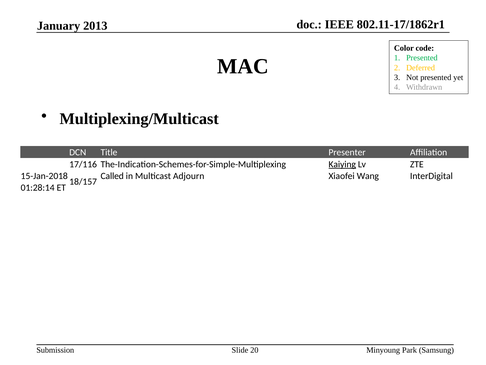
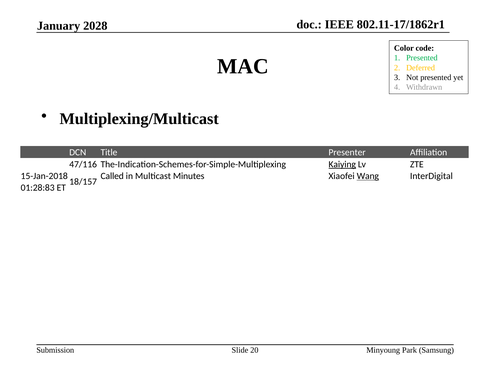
2013: 2013 -> 2028 (95, 26)
17/116: 17/116 -> 47/116 (83, 164)
Adjourn: Adjourn -> Minutes (189, 176)
Wang underline: none -> present (368, 176)
01:28:14: 01:28:14 -> 01:28:83 (38, 187)
